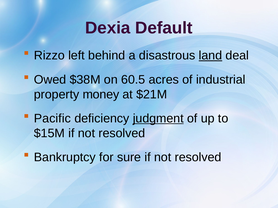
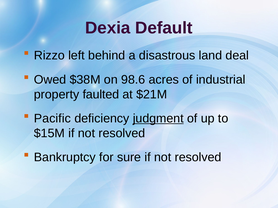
land underline: present -> none (210, 56)
60.5: 60.5 -> 98.6 (133, 80)
money: money -> faulted (101, 95)
